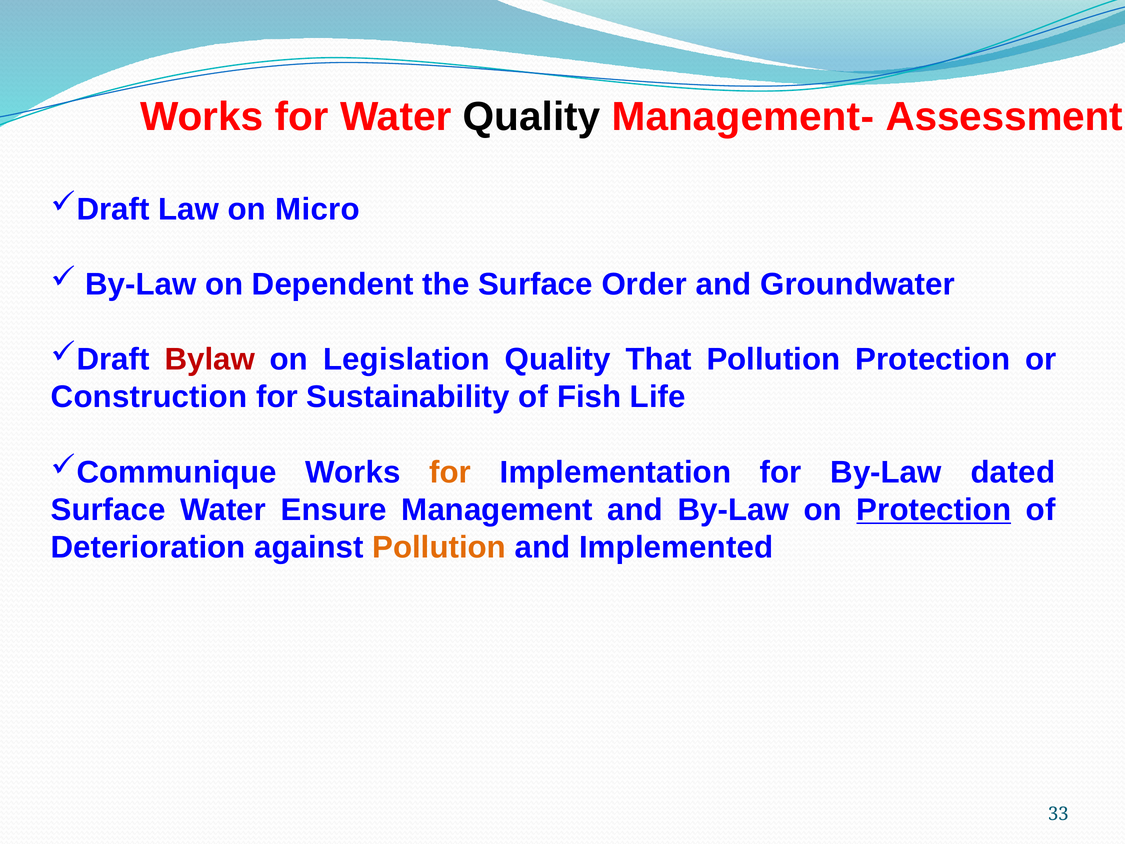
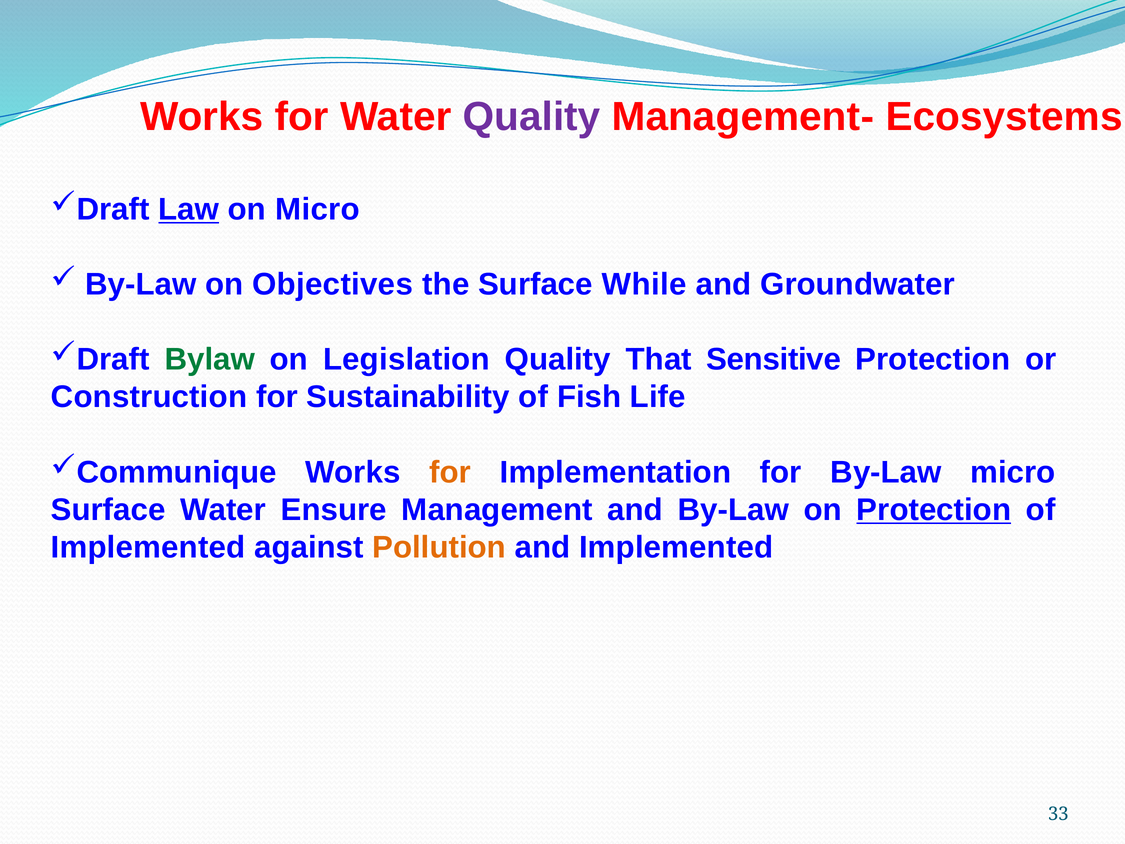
Quality colour: black -> purple (532, 117)
Assessment: Assessment -> Ecosystems (1004, 117)
Law underline: none -> present (189, 209)
Dependent: Dependent -> Objectives (333, 284)
Order: Order -> While (644, 284)
Bylaw colour: red -> green (210, 359)
That Pollution: Pollution -> Sensitive (774, 359)
By-Law dated: dated -> micro (1013, 472)
Deterioration: Deterioration -> Implemented (148, 547)
